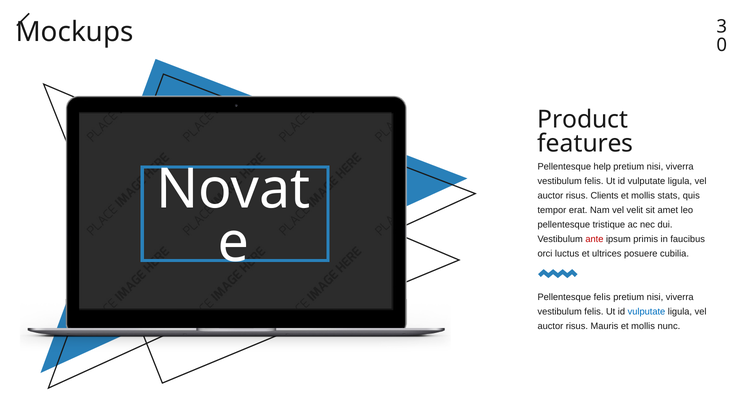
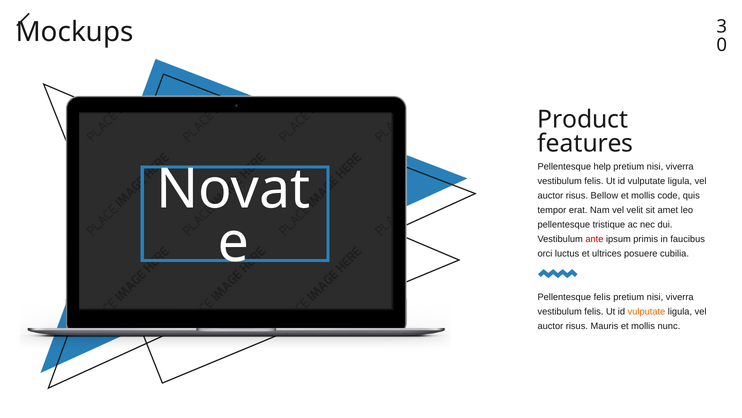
Clients: Clients -> Bellow (604, 195)
stats: stats -> code (669, 195)
vulputate colour: blue -> orange (646, 311)
